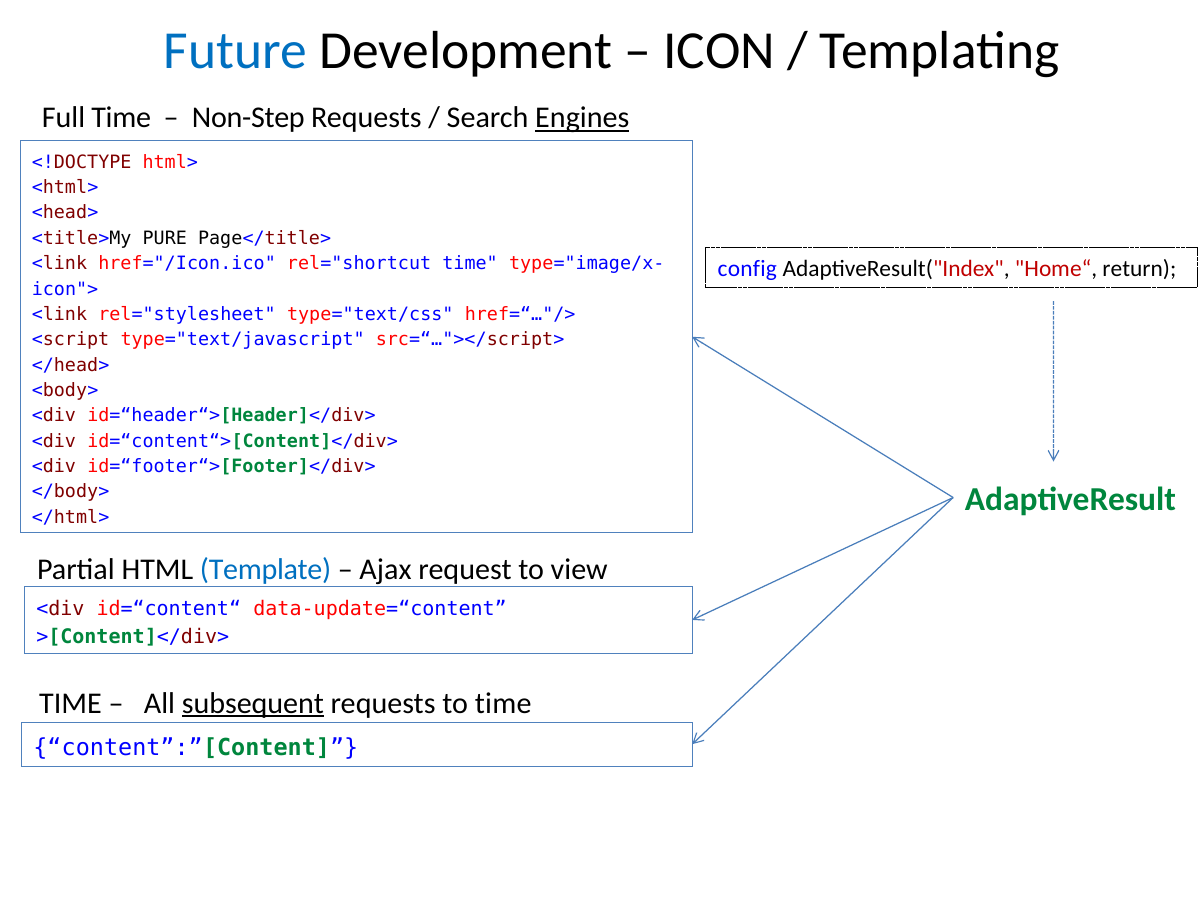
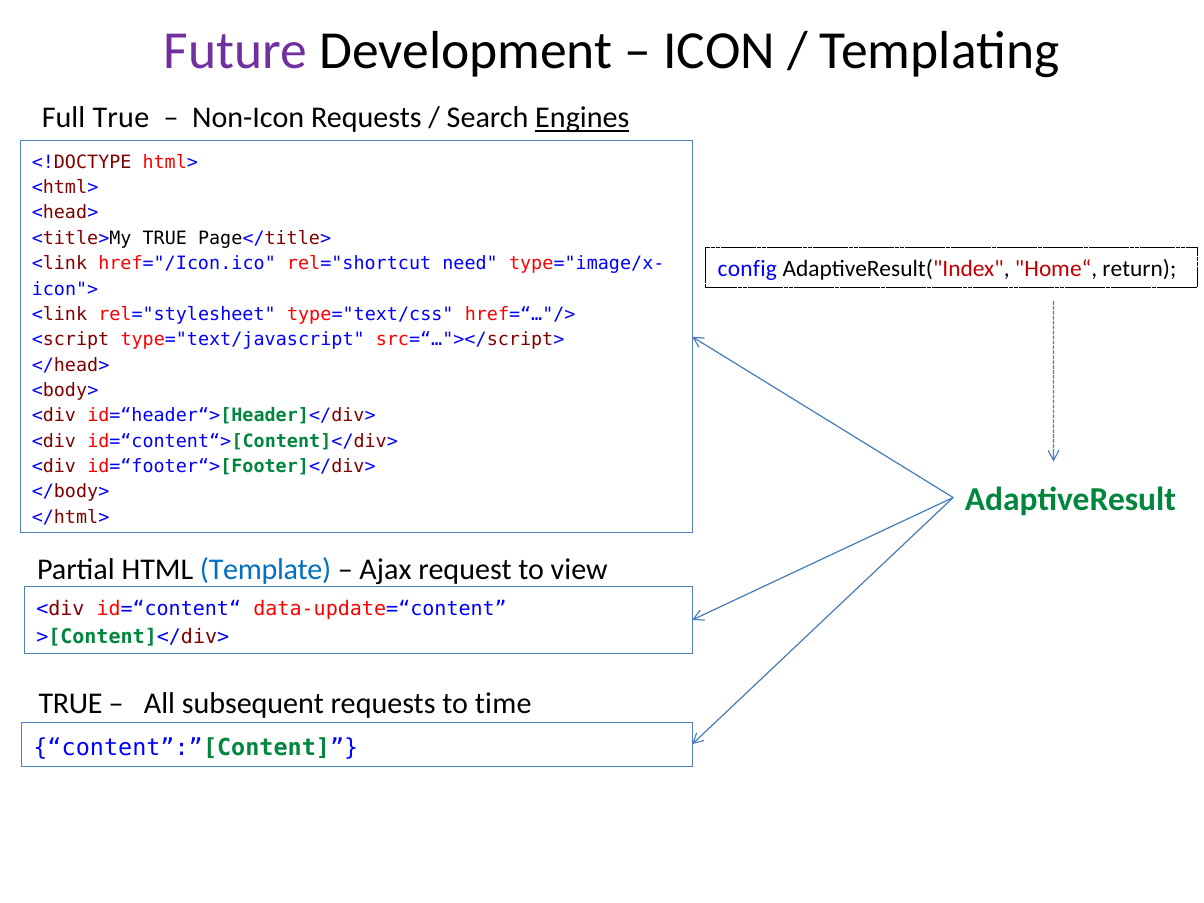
Future colour: blue -> purple (236, 51)
Full Time: Time -> True (121, 118)
Non-Step: Non-Step -> Non-Icon (248, 118)
<title>My PURE: PURE -> TRUE (165, 238)
rel="shortcut time: time -> need (470, 264)
TIME: TIME -> TRUE (71, 703)
subsequent underline: present -> none (253, 703)
